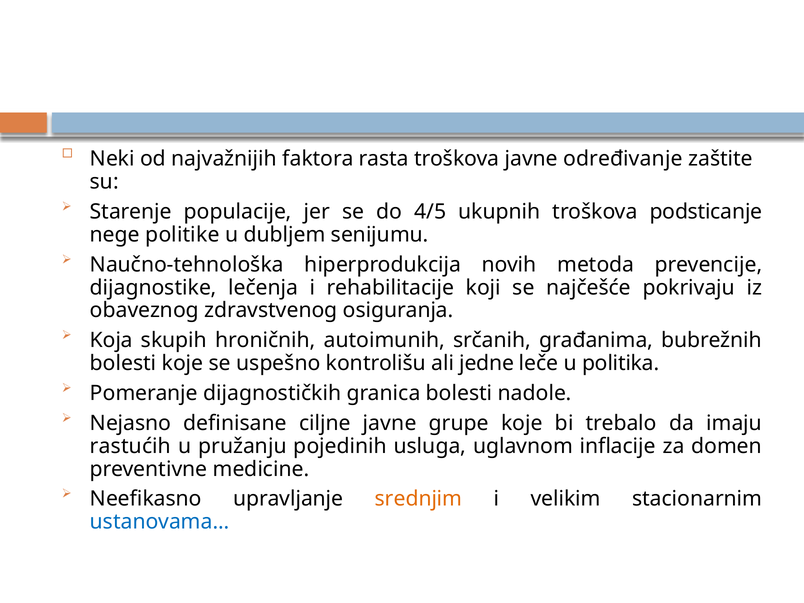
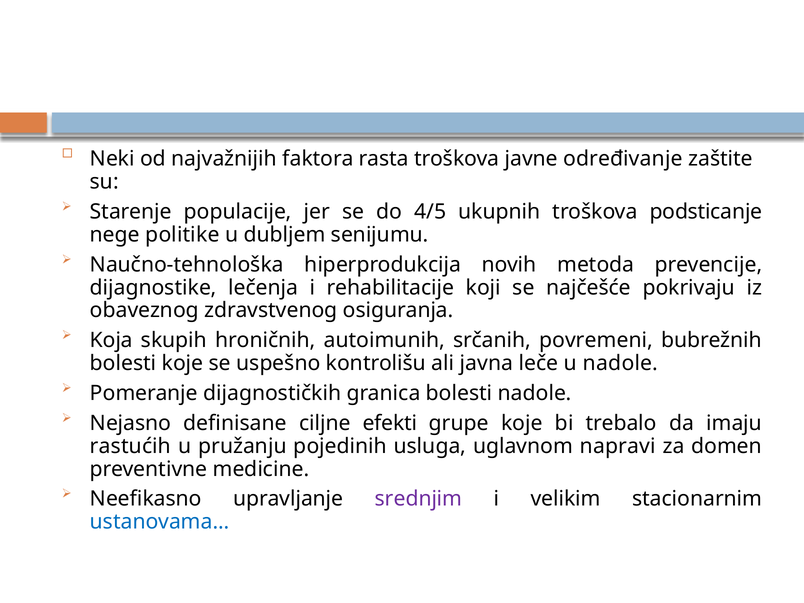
građanima: građanima -> povremeni (596, 340)
jedne: jedne -> javna (487, 363)
u politika: politika -> nadole (620, 363)
ciljne javne: javne -> efekti (390, 423)
inflacije: inflacije -> napravi (618, 446)
srednjim colour: orange -> purple (419, 499)
